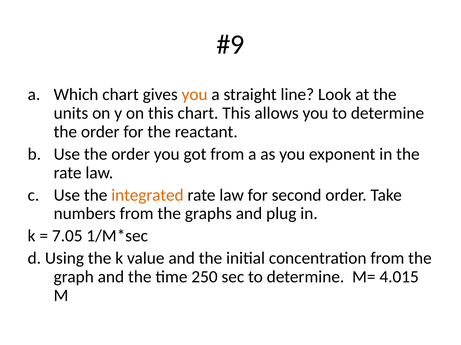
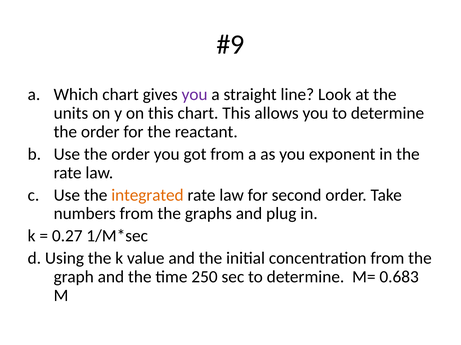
you colour: orange -> purple (195, 95)
7.05: 7.05 -> 0.27 (67, 236)
4.015: 4.015 -> 0.683 (399, 278)
